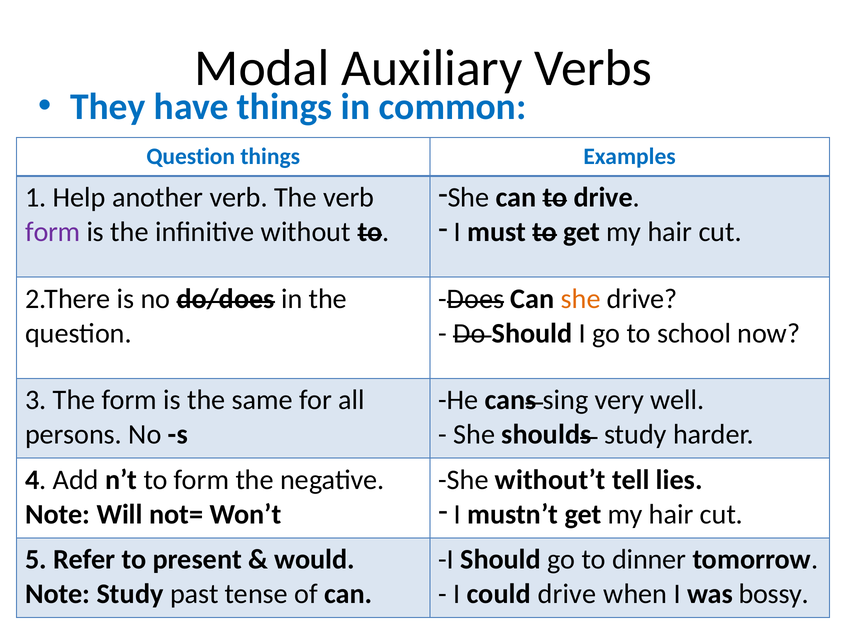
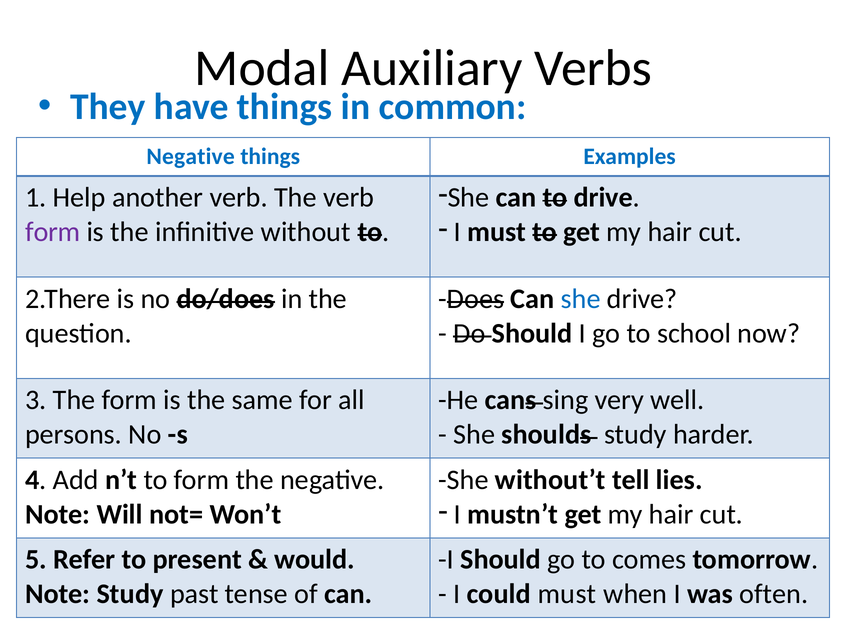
Question: Question -> Negative (191, 156)
she colour: orange -> blue (581, 299)
dinner: dinner -> comes (649, 559)
could drive: drive -> must (567, 593)
bossy: bossy -> often (774, 593)
